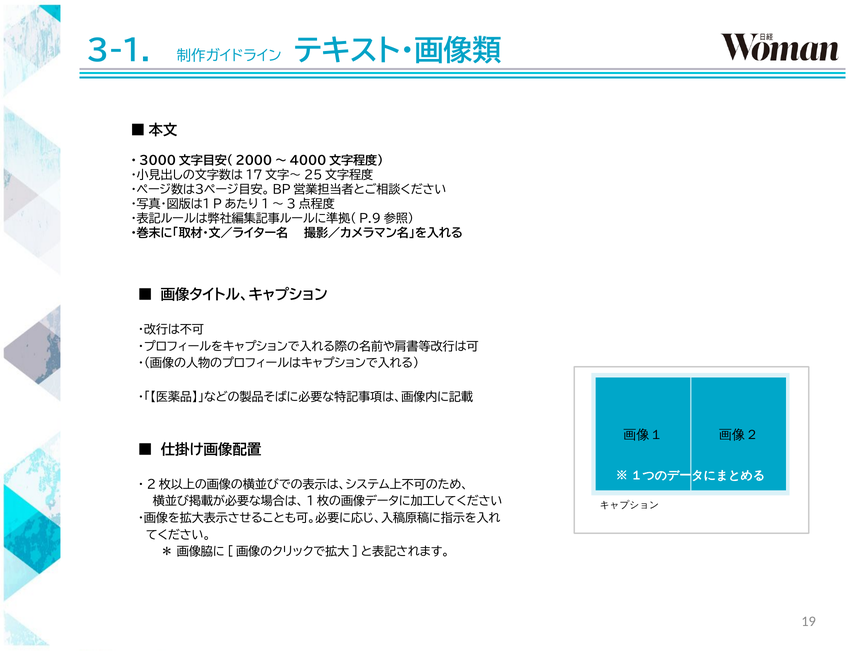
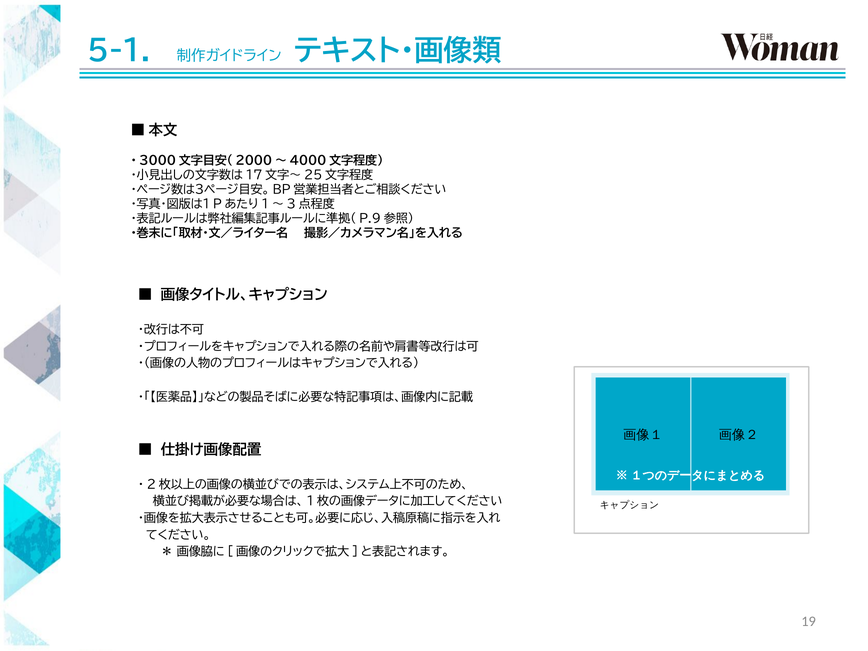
3-1: 3-1 -> 5-1 (119, 51)
